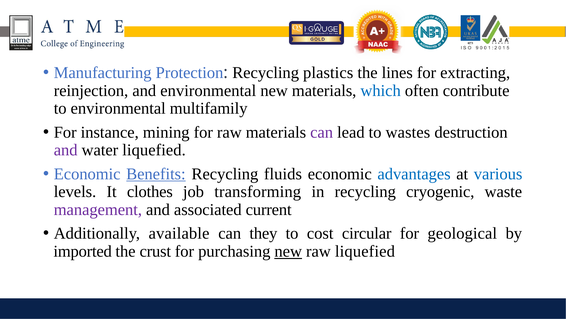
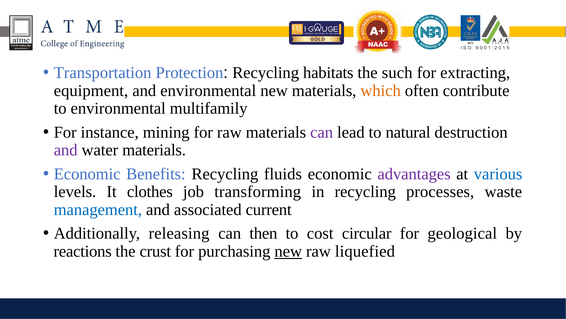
Manufacturing: Manufacturing -> Transportation (103, 73)
plastics: plastics -> habitats (328, 73)
lines: lines -> such (397, 73)
reinjection: reinjection -> equipment (91, 90)
which colour: blue -> orange (381, 90)
wastes: wastes -> natural (408, 132)
water liquefied: liquefied -> materials (154, 150)
Benefits underline: present -> none (156, 174)
advantages colour: blue -> purple (414, 174)
cryogenic: cryogenic -> processes (440, 191)
management colour: purple -> blue (98, 209)
available: available -> releasing (179, 233)
they: they -> then (263, 233)
imported: imported -> reactions (83, 251)
